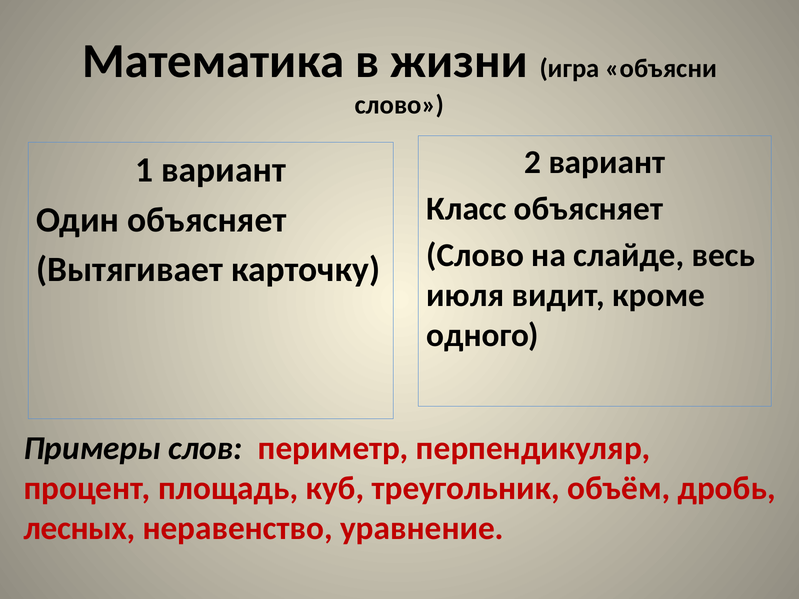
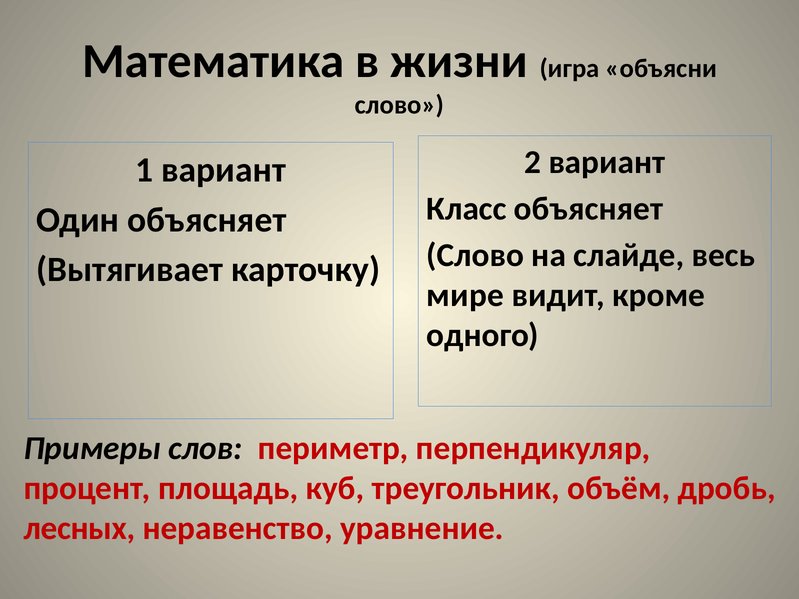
июля: июля -> мире (465, 296)
